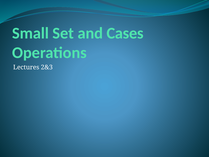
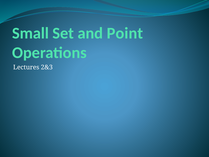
Cases: Cases -> Point (125, 33)
